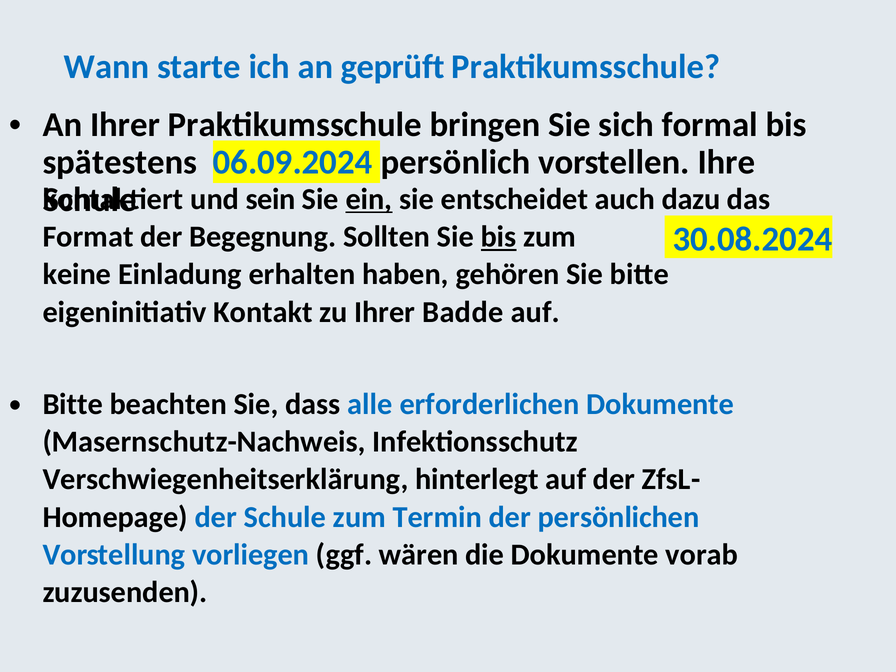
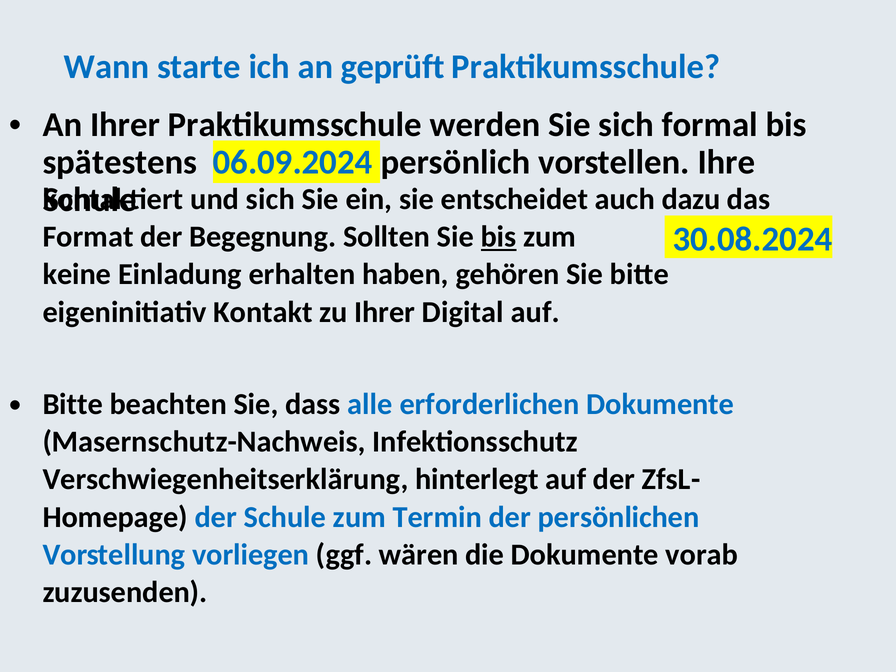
bringen: bringen -> werden (485, 125)
und sein: sein -> sich (270, 199)
ein underline: present -> none (369, 199)
Badde: Badde -> Digital (463, 312)
